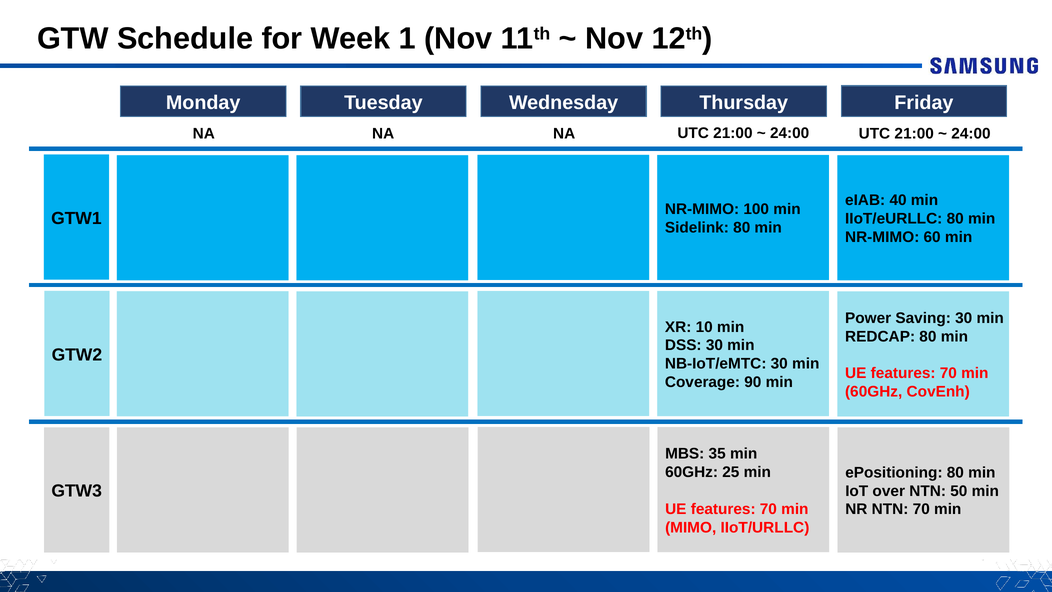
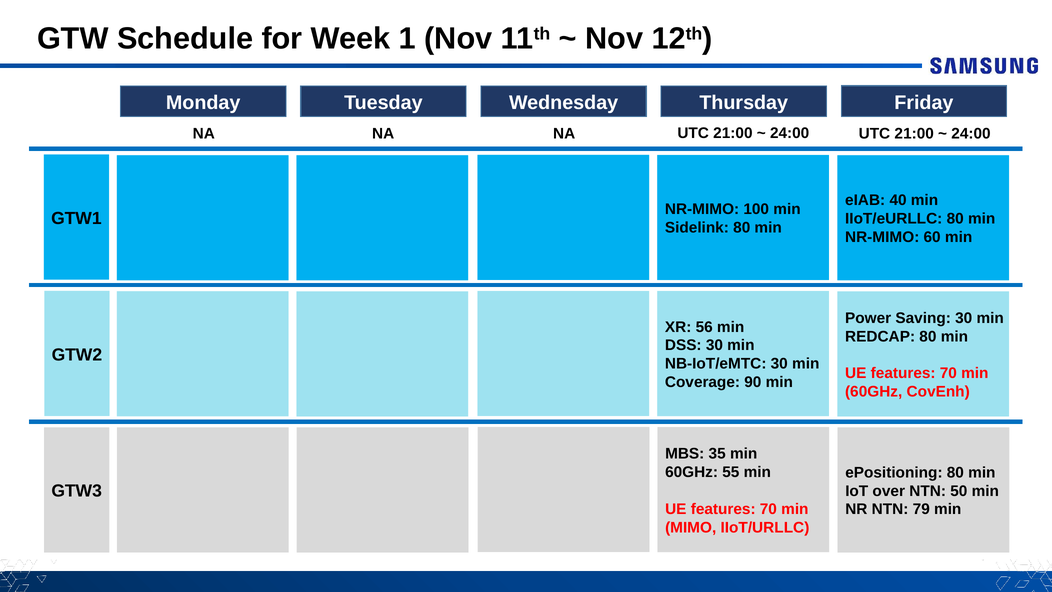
10: 10 -> 56 (704, 327)
25: 25 -> 55 (731, 472)
NTN 70: 70 -> 79 (921, 509)
